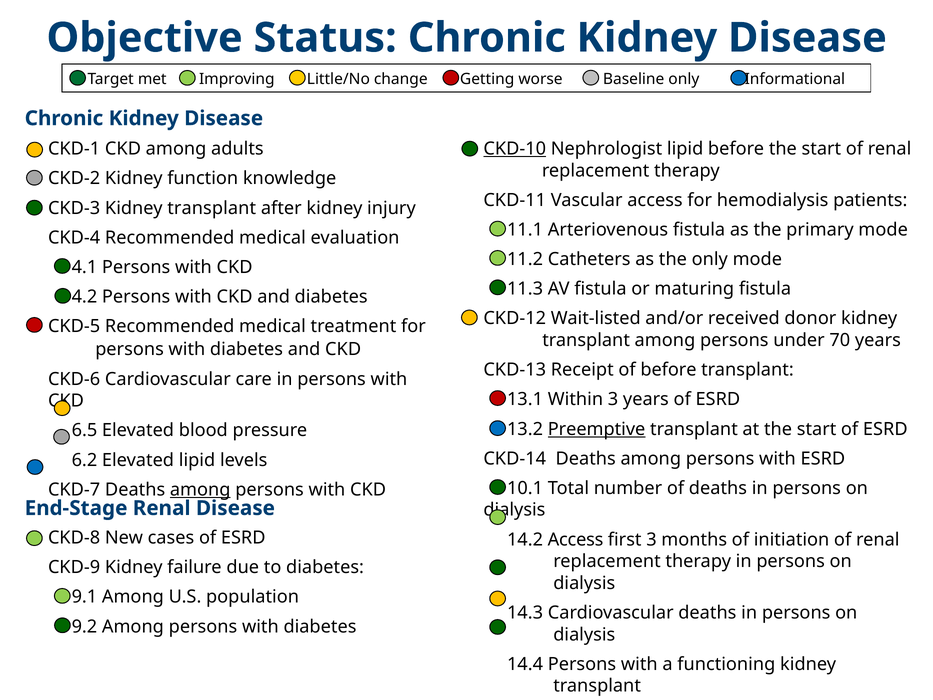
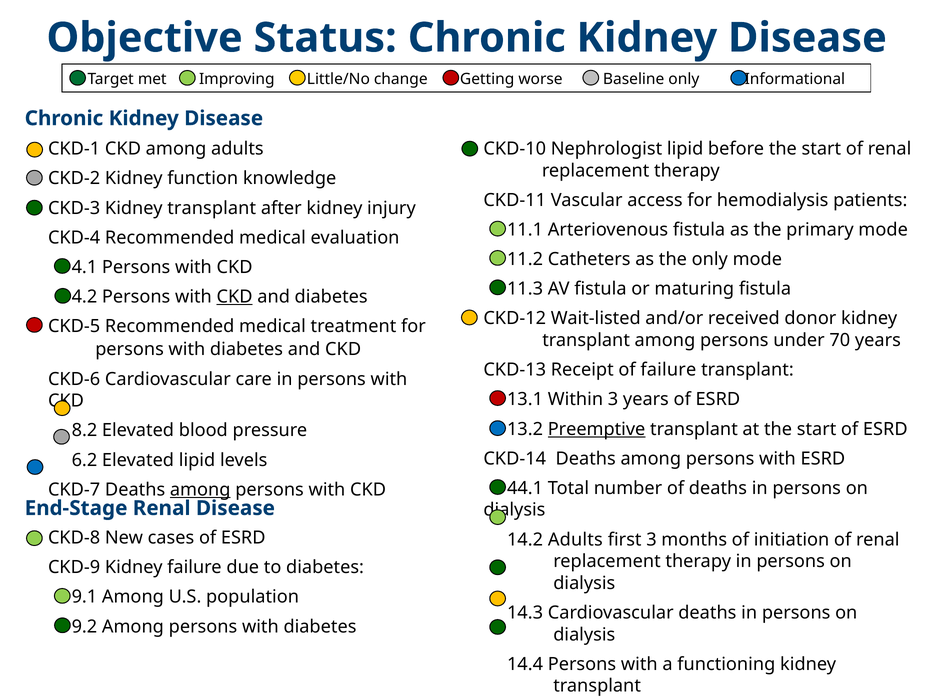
CKD-10 underline: present -> none (515, 149)
CKD underline: none -> present (235, 297)
of before: before -> failure (668, 370)
6.5: 6.5 -> 8.2 (84, 430)
10.1: 10.1 -> 44.1 (525, 488)
14.2 Access: Access -> Adults (575, 539)
